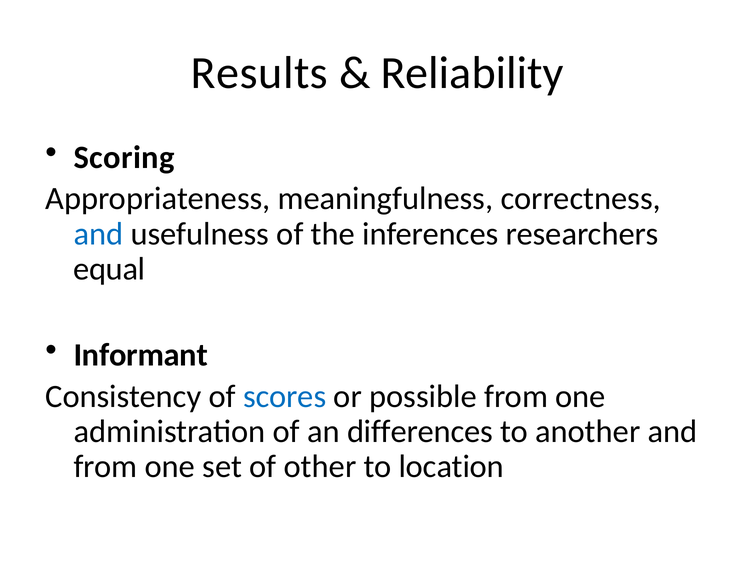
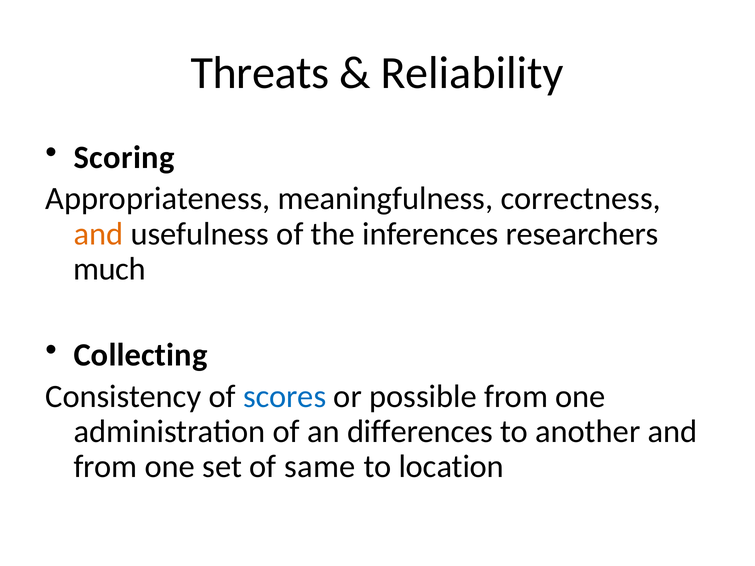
Results: Results -> Threats (260, 73)
and colour: blue -> orange (98, 234)
equal: equal -> much (109, 269)
Informant: Informant -> Collecting (141, 355)
other: other -> same (320, 467)
